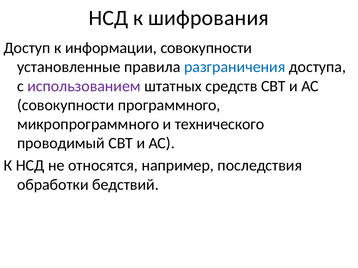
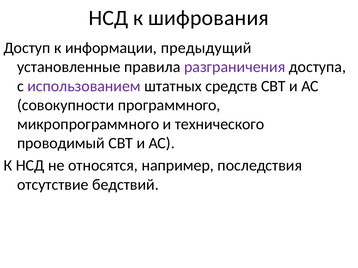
информации совокупности: совокупности -> предыдущий (206, 48)
разграничения colour: blue -> purple (235, 67)
обработки: обработки -> отсутствие (53, 185)
